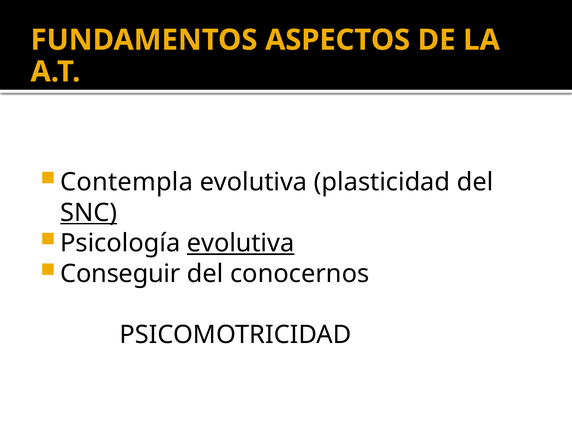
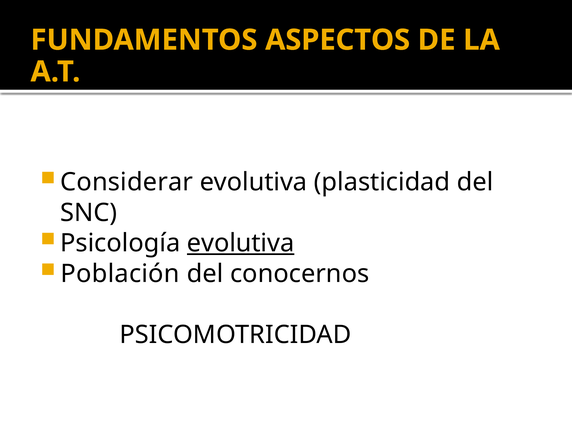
Contempla: Contempla -> Considerar (127, 182)
SNC underline: present -> none (89, 213)
Conseguir: Conseguir -> Población (120, 274)
